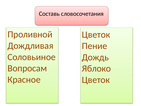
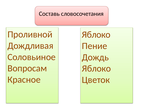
Цветок: Цветок -> Яблоко (96, 35)
